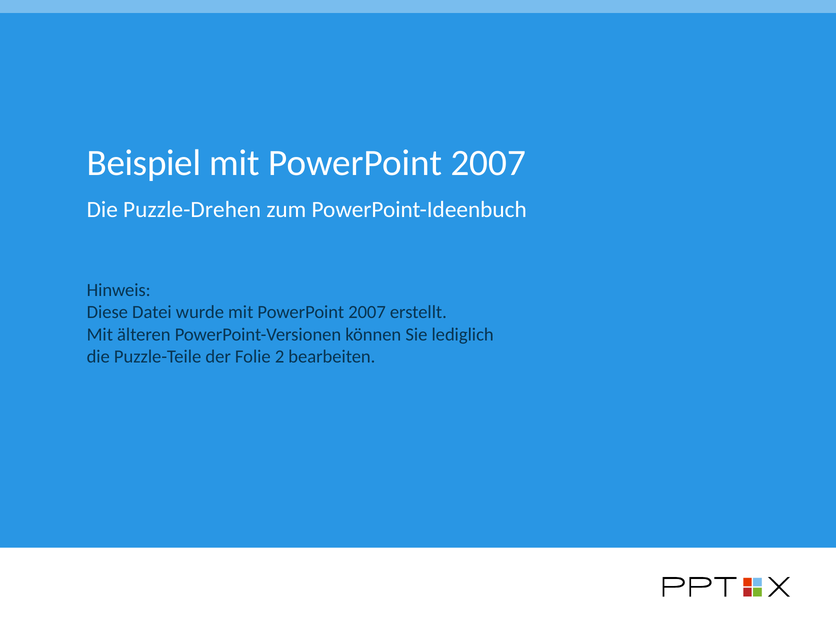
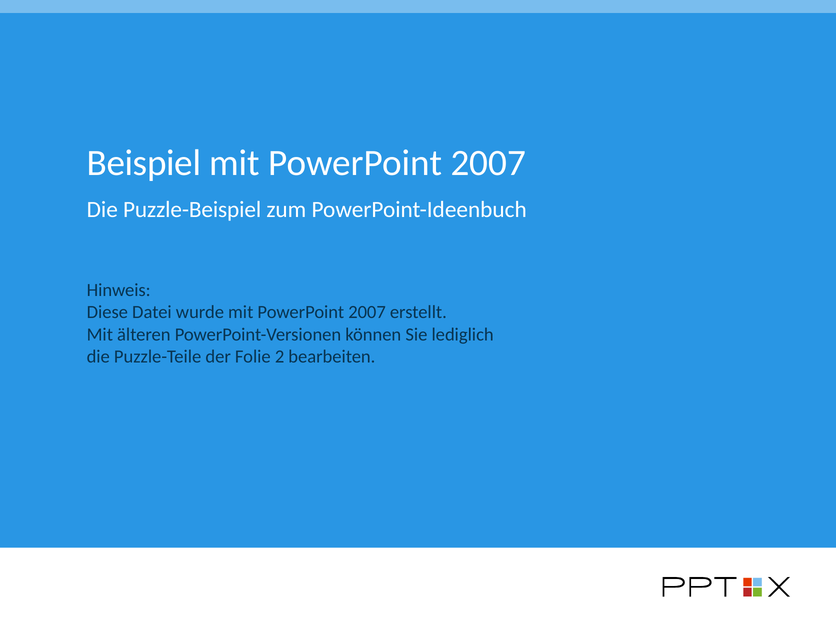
Puzzle-Drehen: Puzzle-Drehen -> Puzzle-Beispiel (192, 210)
